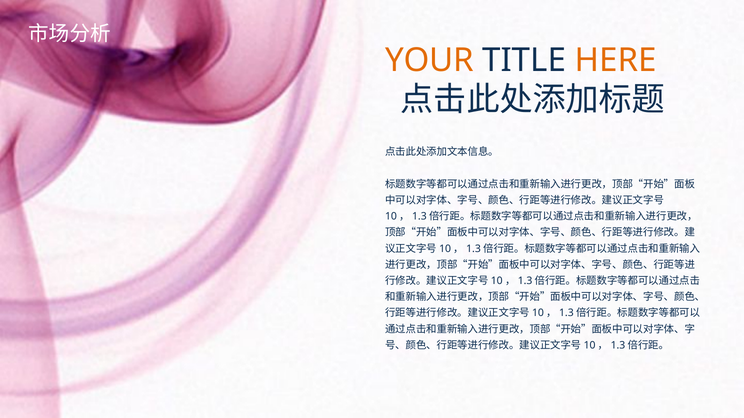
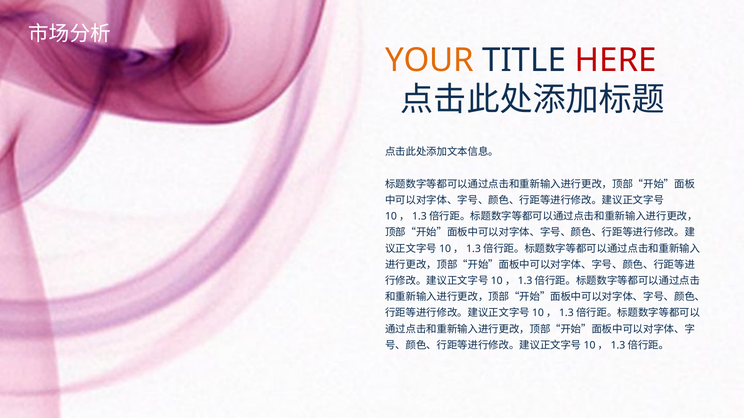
HERE colour: orange -> red (616, 61)
